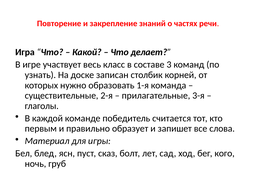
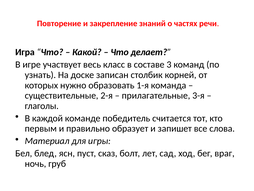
кого: кого -> враг (225, 153)
